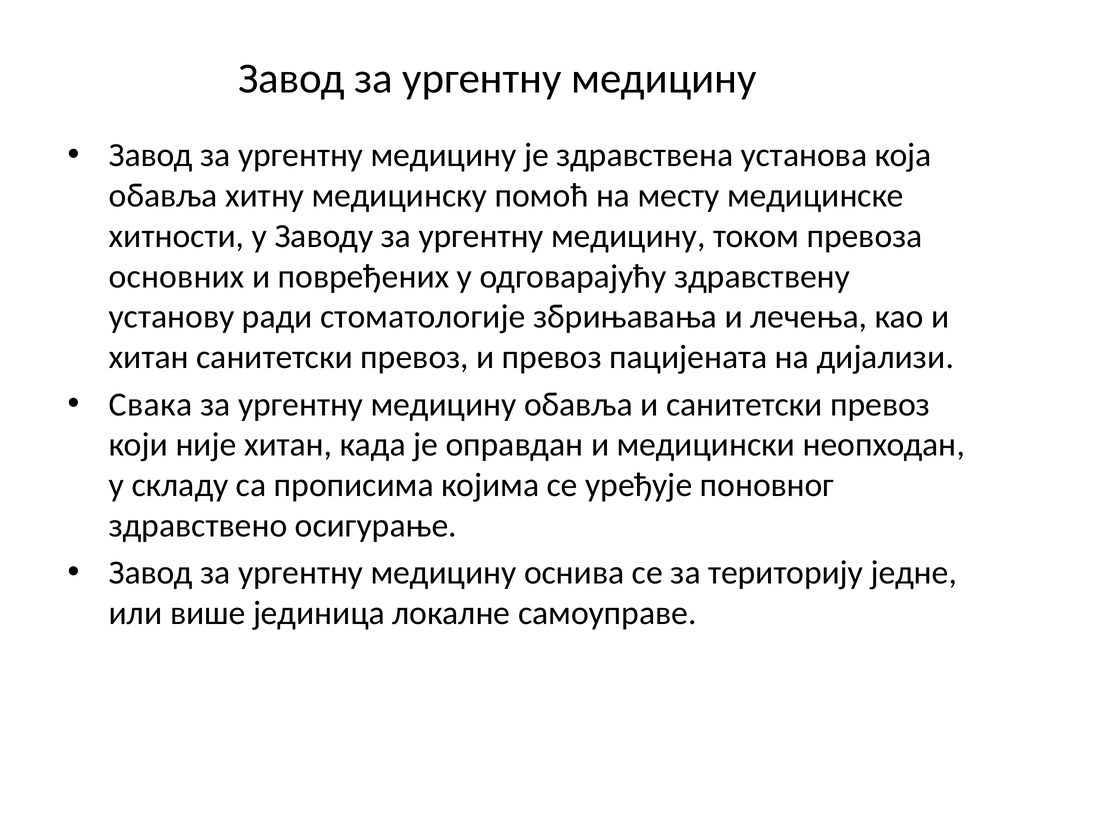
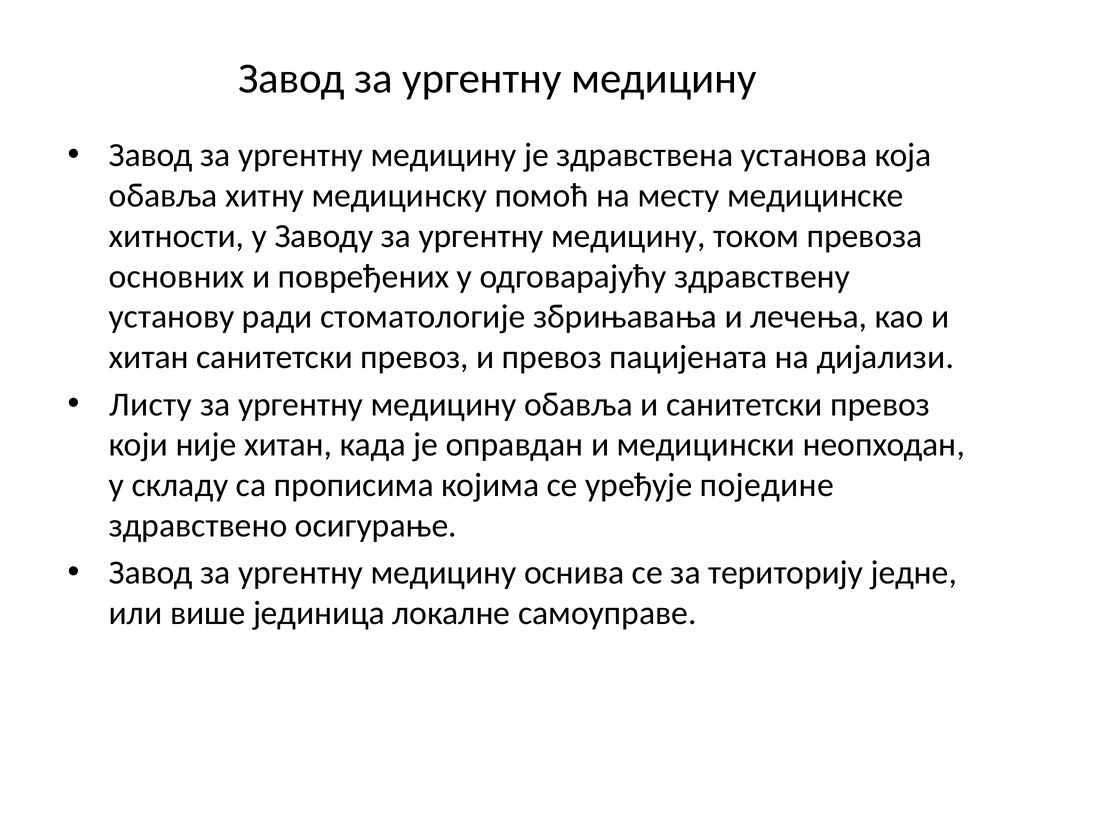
Свака: Свака -> Листу (151, 404)
поновног: поновног -> поједине (767, 485)
